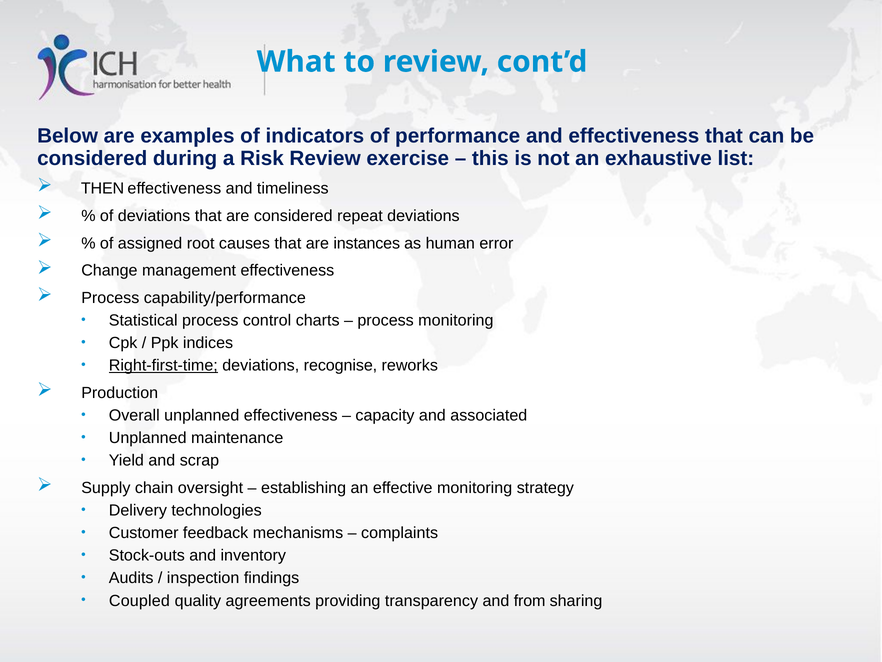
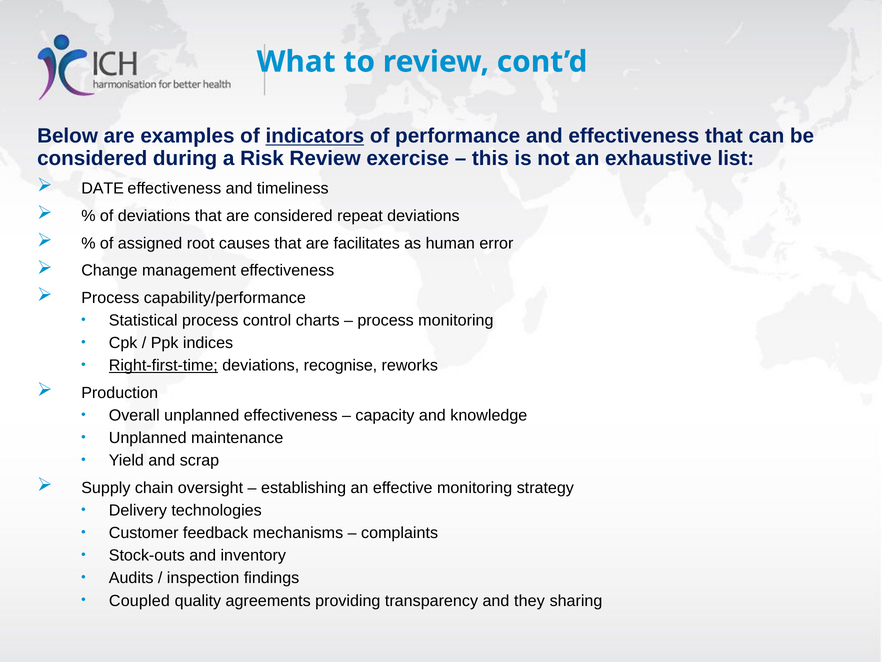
indicators underline: none -> present (315, 136)
THEN: THEN -> DATE (103, 188)
instances: instances -> facilitates (367, 243)
associated: associated -> knowledge (489, 415)
from: from -> they (529, 600)
